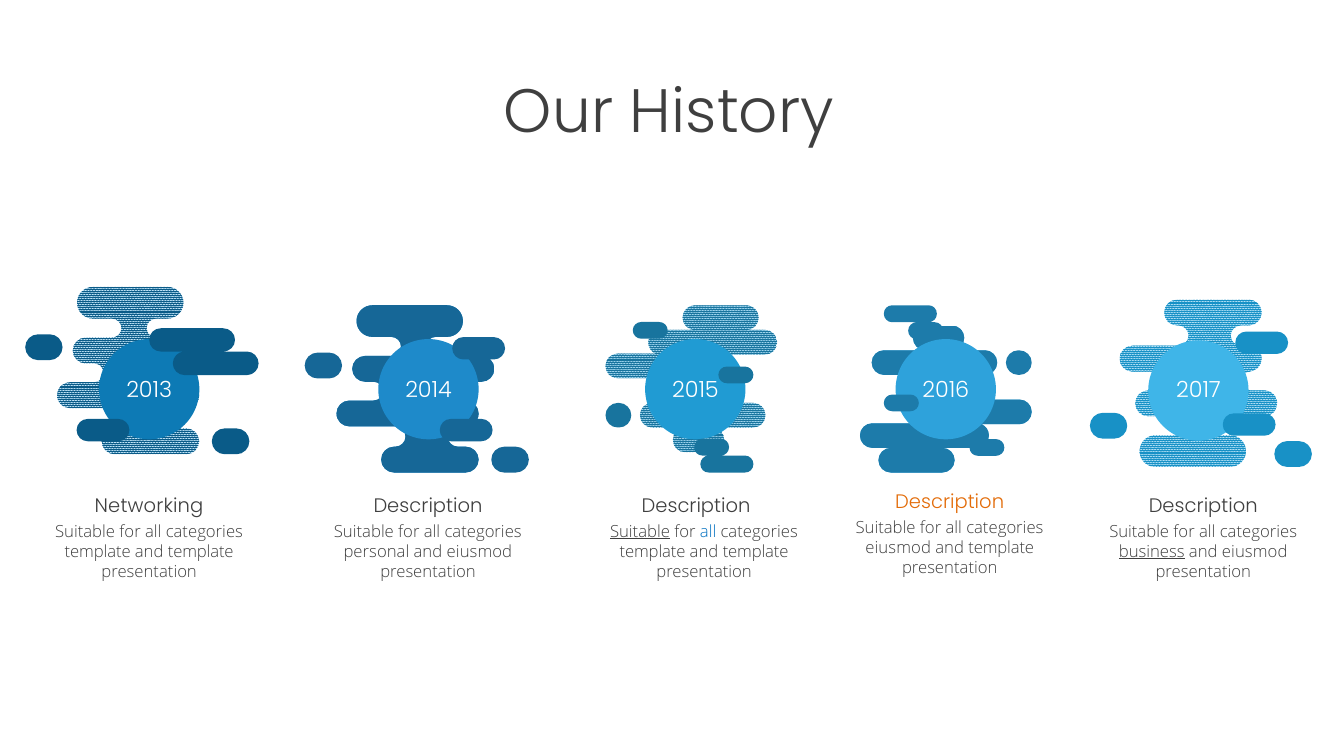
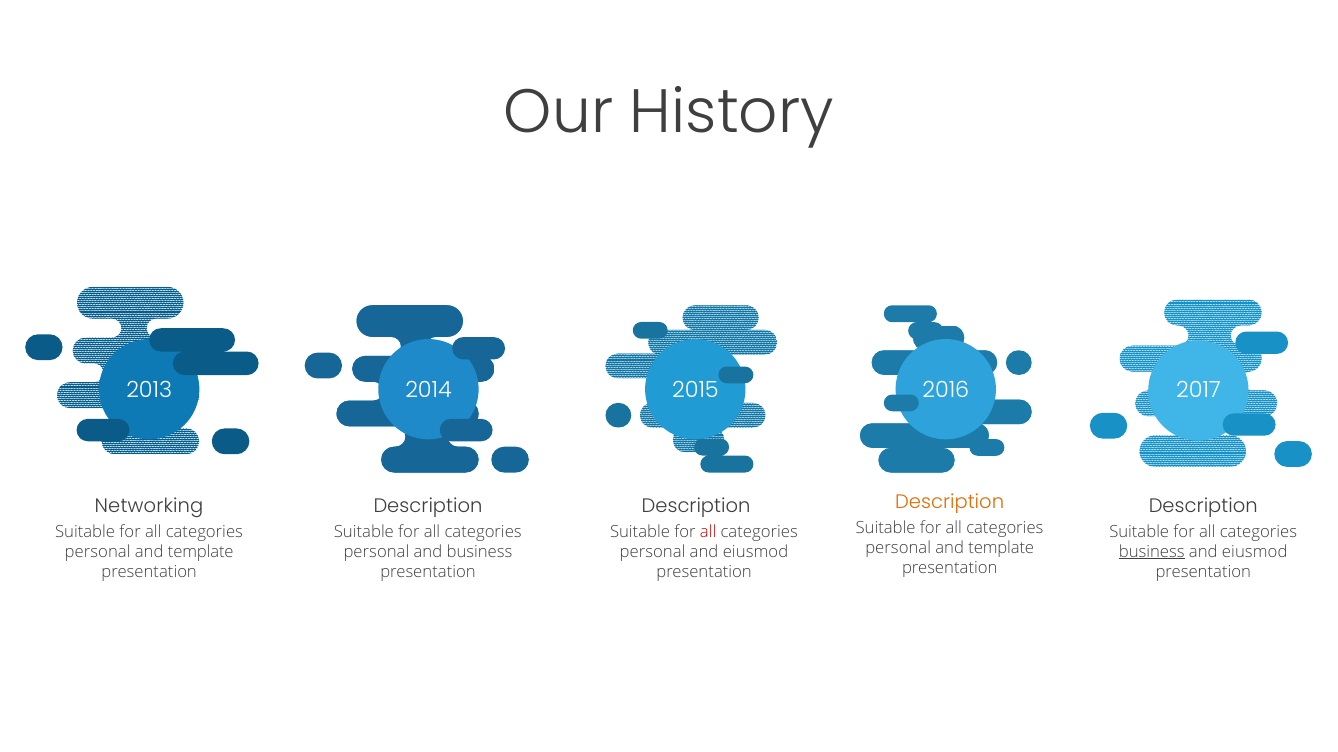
Suitable underline: present -> none (640, 532)
all colour: blue -> red (708, 532)
eiusmod: eiusmod -> personal (898, 549)
template: template -> personal (98, 552)
eiusmod: eiusmod -> business (479, 552)
template: template -> personal (653, 552)
template: template -> eiusmod (756, 552)
